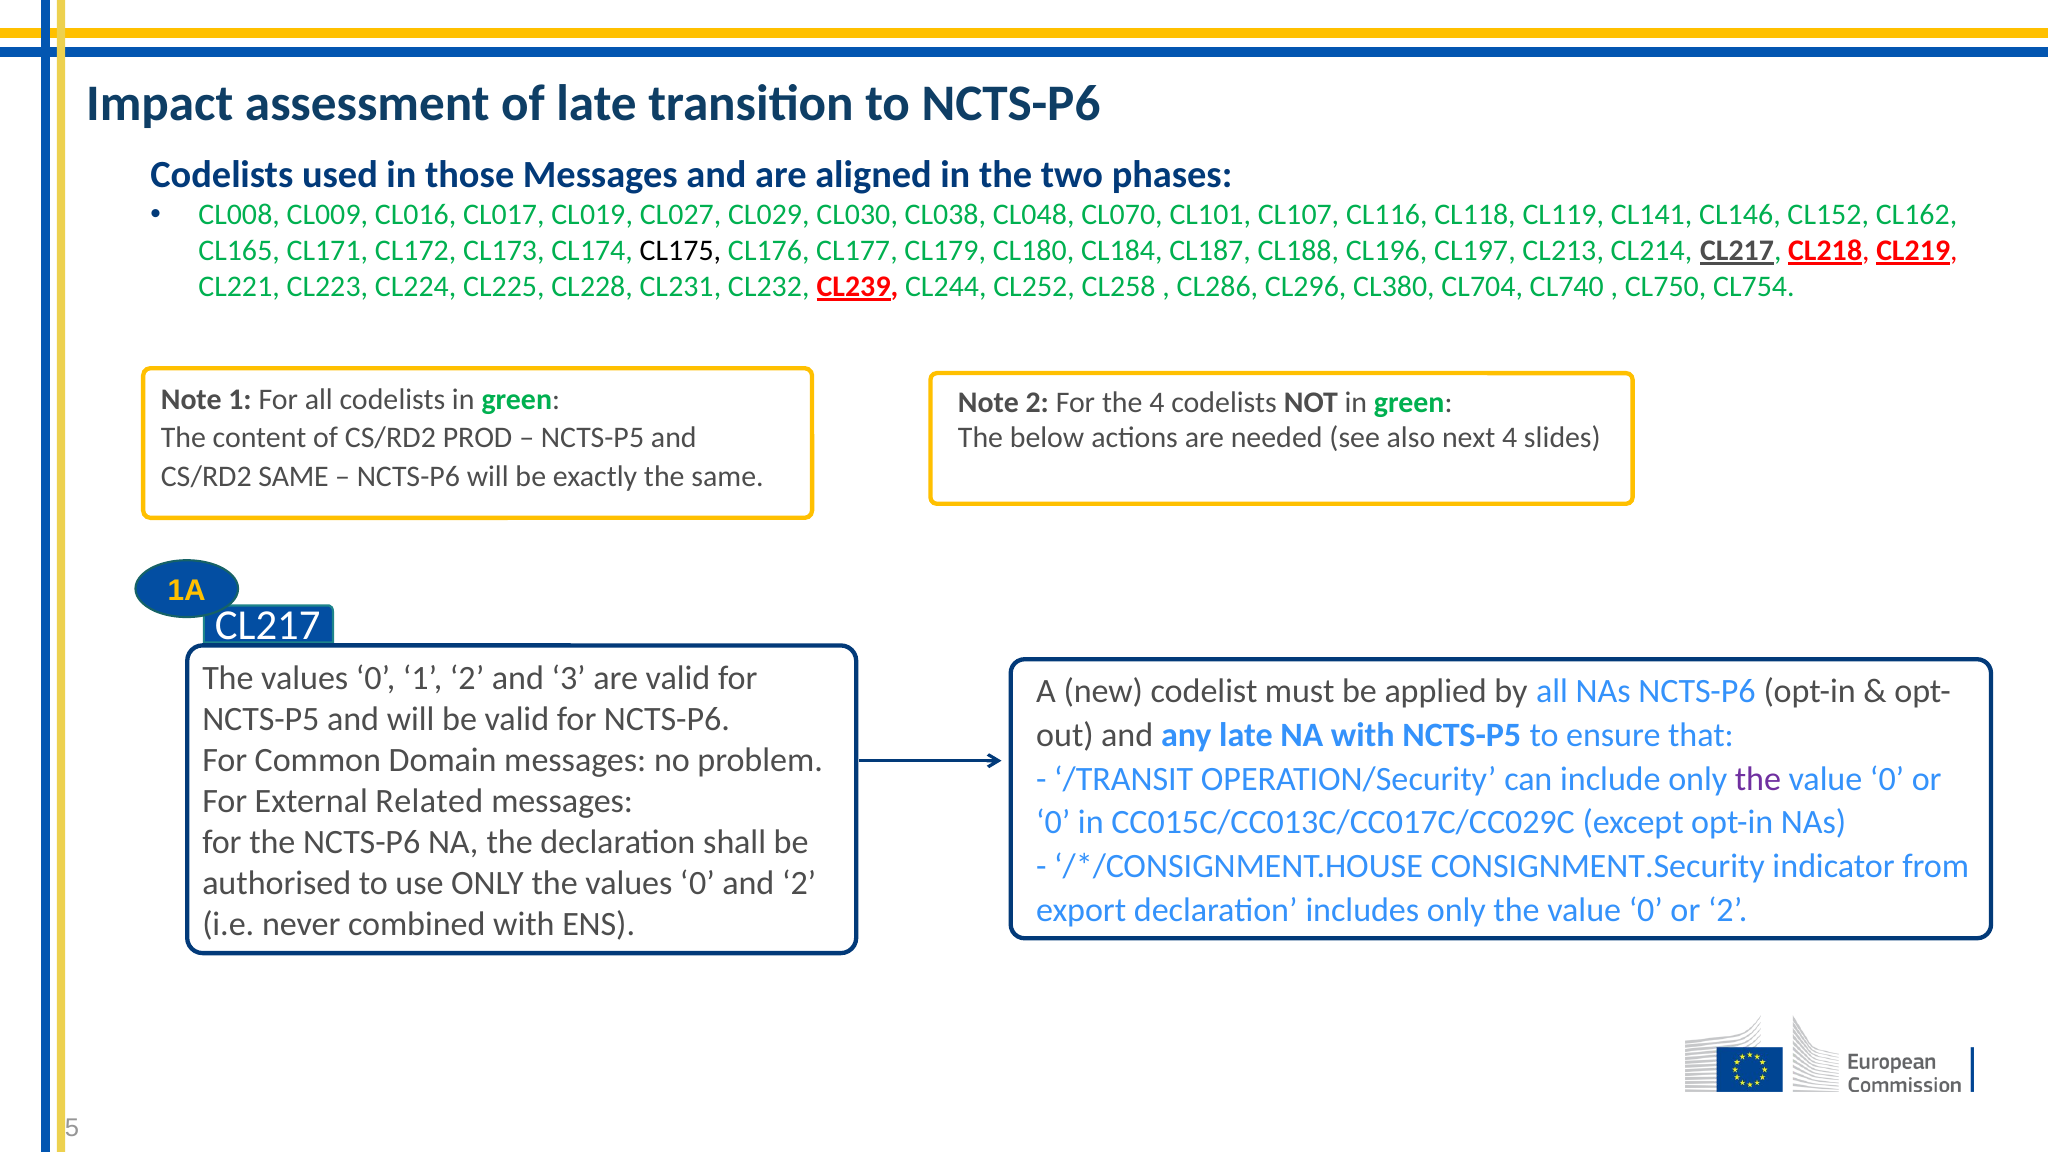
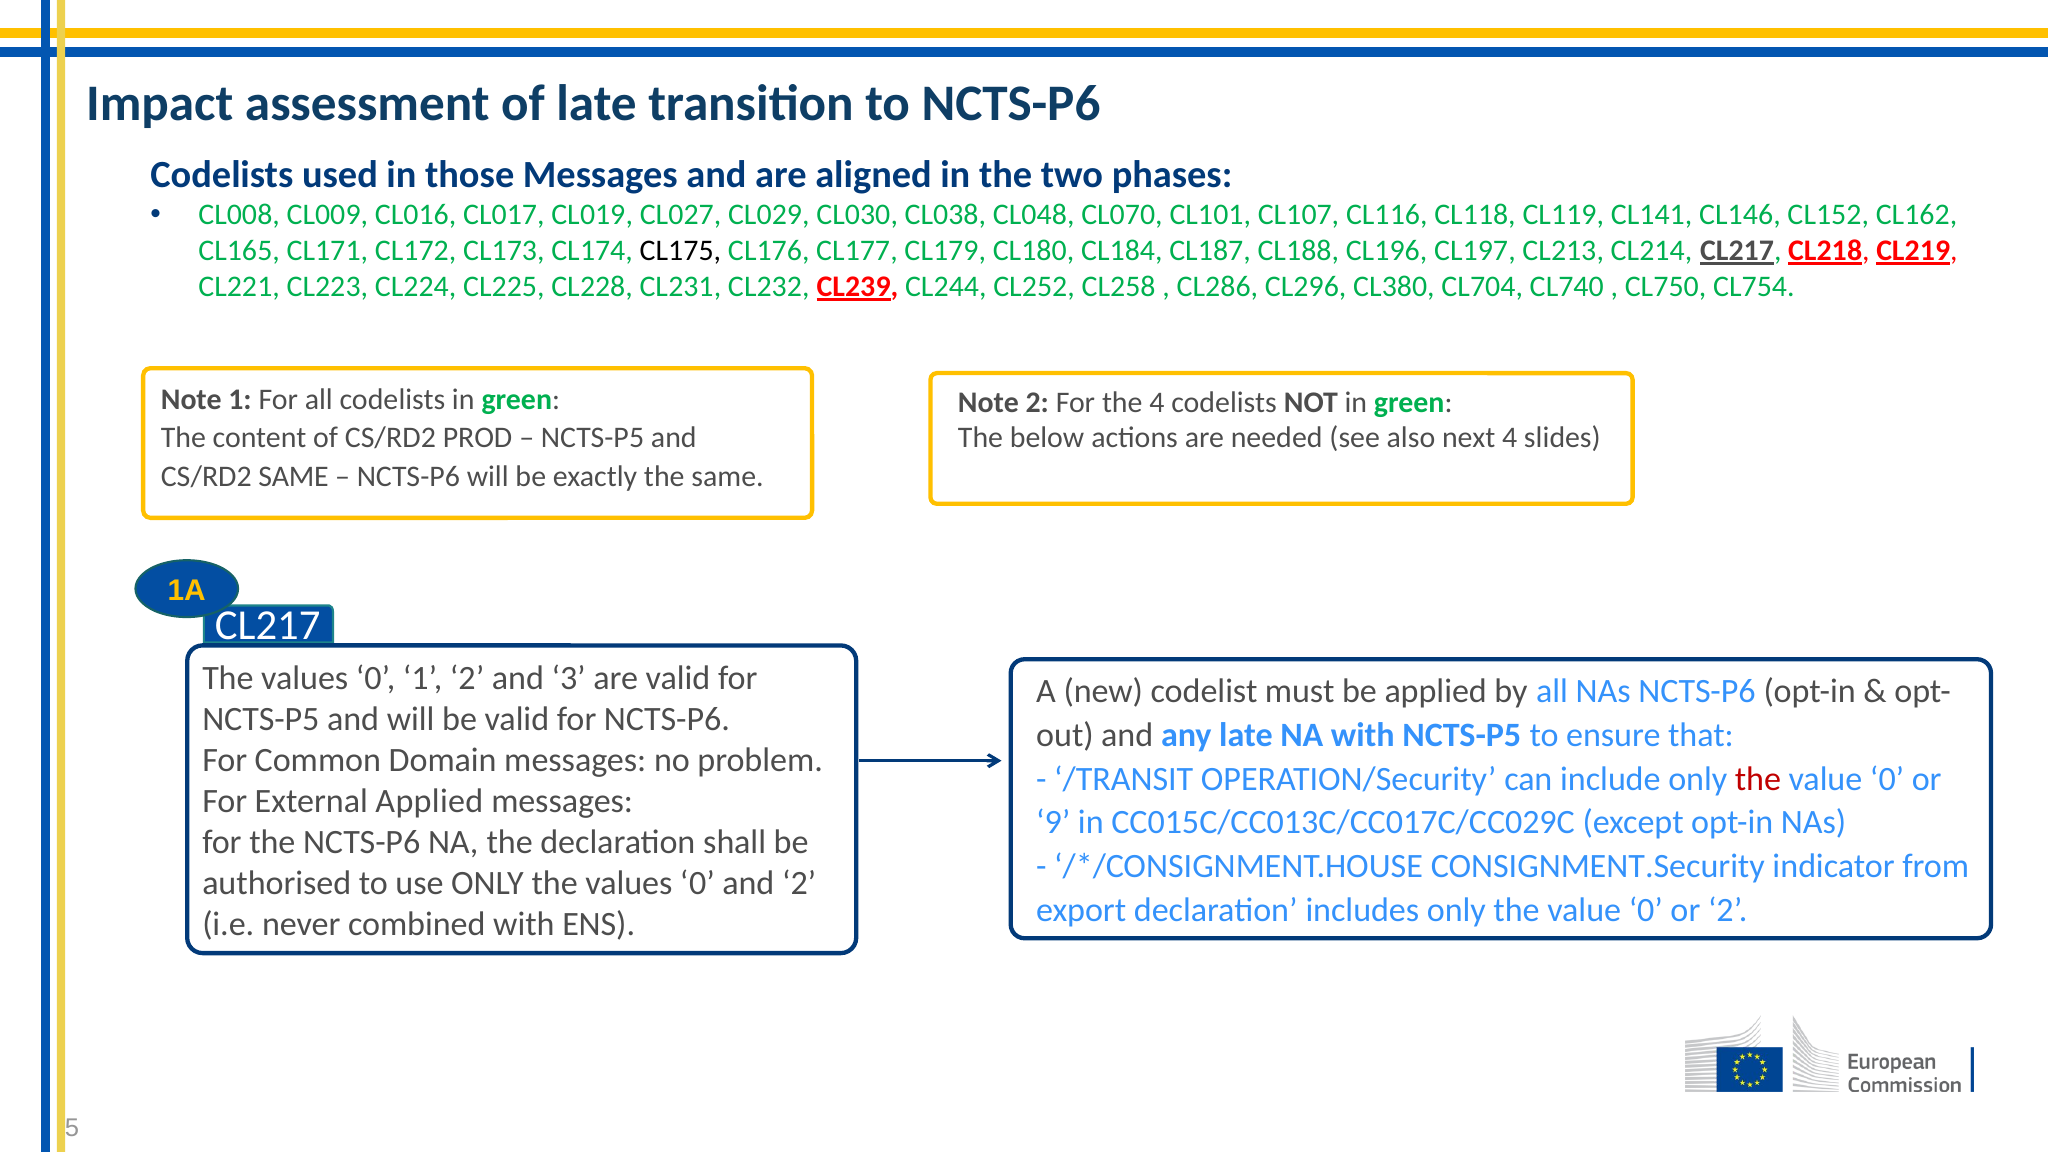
the colour: purple -> red (1758, 779)
External Related: Related -> Applied (429, 801)
0: 0 -> 9 (1053, 823)
